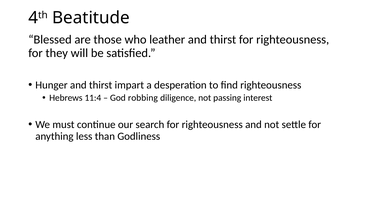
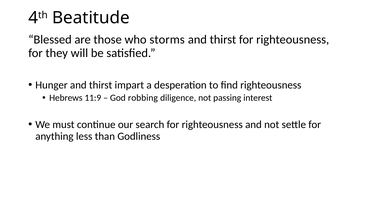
leather: leather -> storms (167, 40)
11:4: 11:4 -> 11:9 (93, 98)
